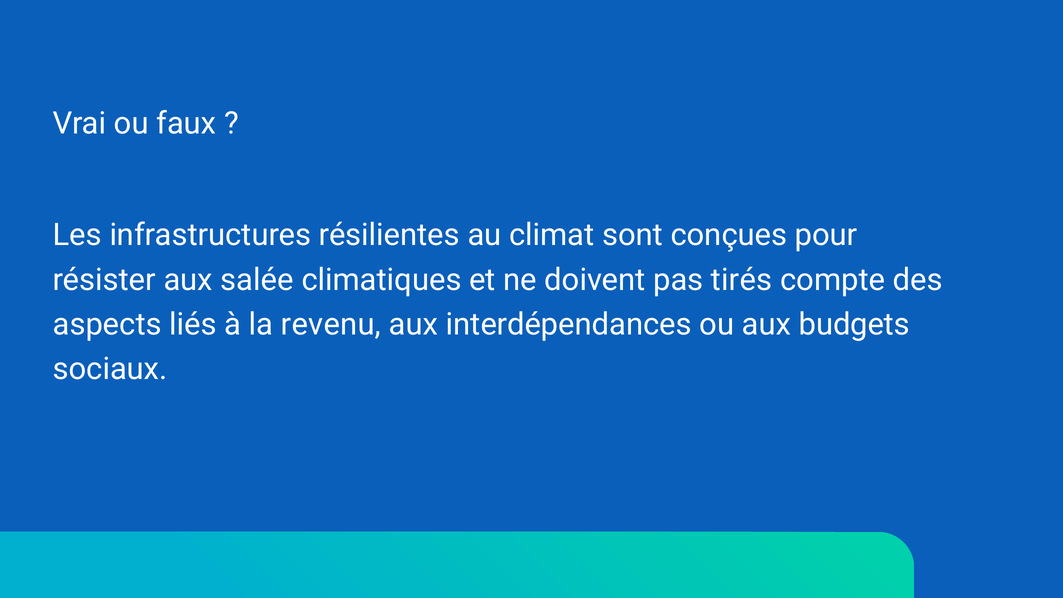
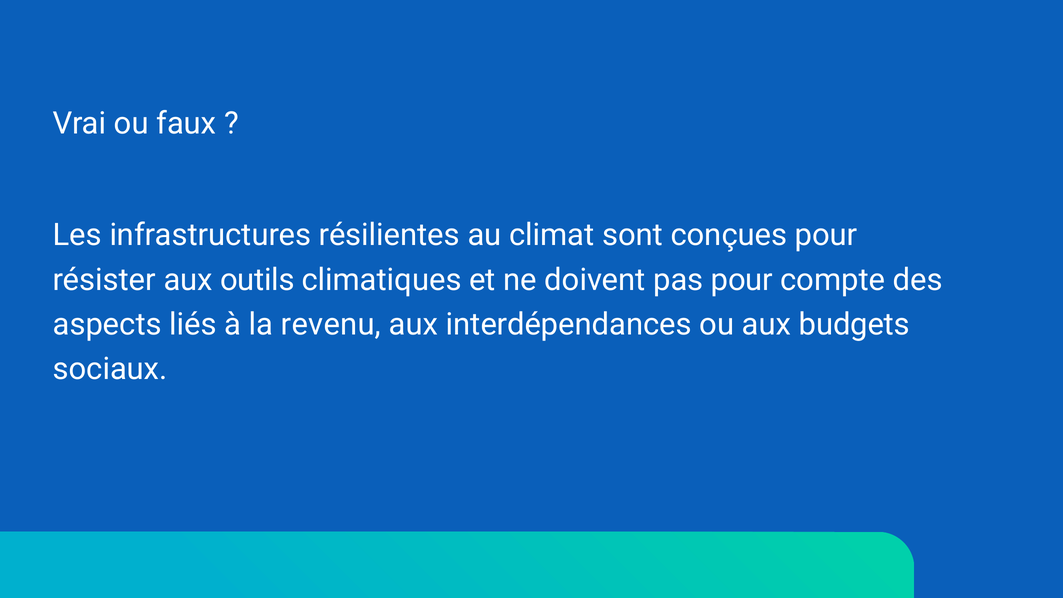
salée: salée -> outils (257, 280)
pas tirés: tirés -> pour (742, 280)
